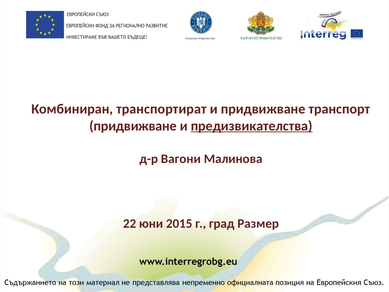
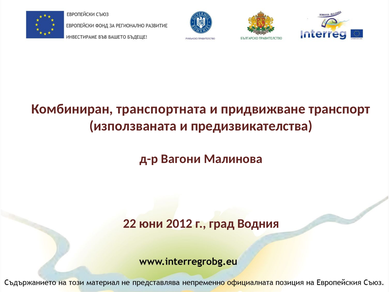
транспортират: транспортират -> транспортната (161, 109)
придвижване: придвижване -> използваната (133, 126)
предизвикателства underline: present -> none (252, 126)
2015: 2015 -> 2012 (179, 223)
Размер: Размер -> Водния (258, 223)
